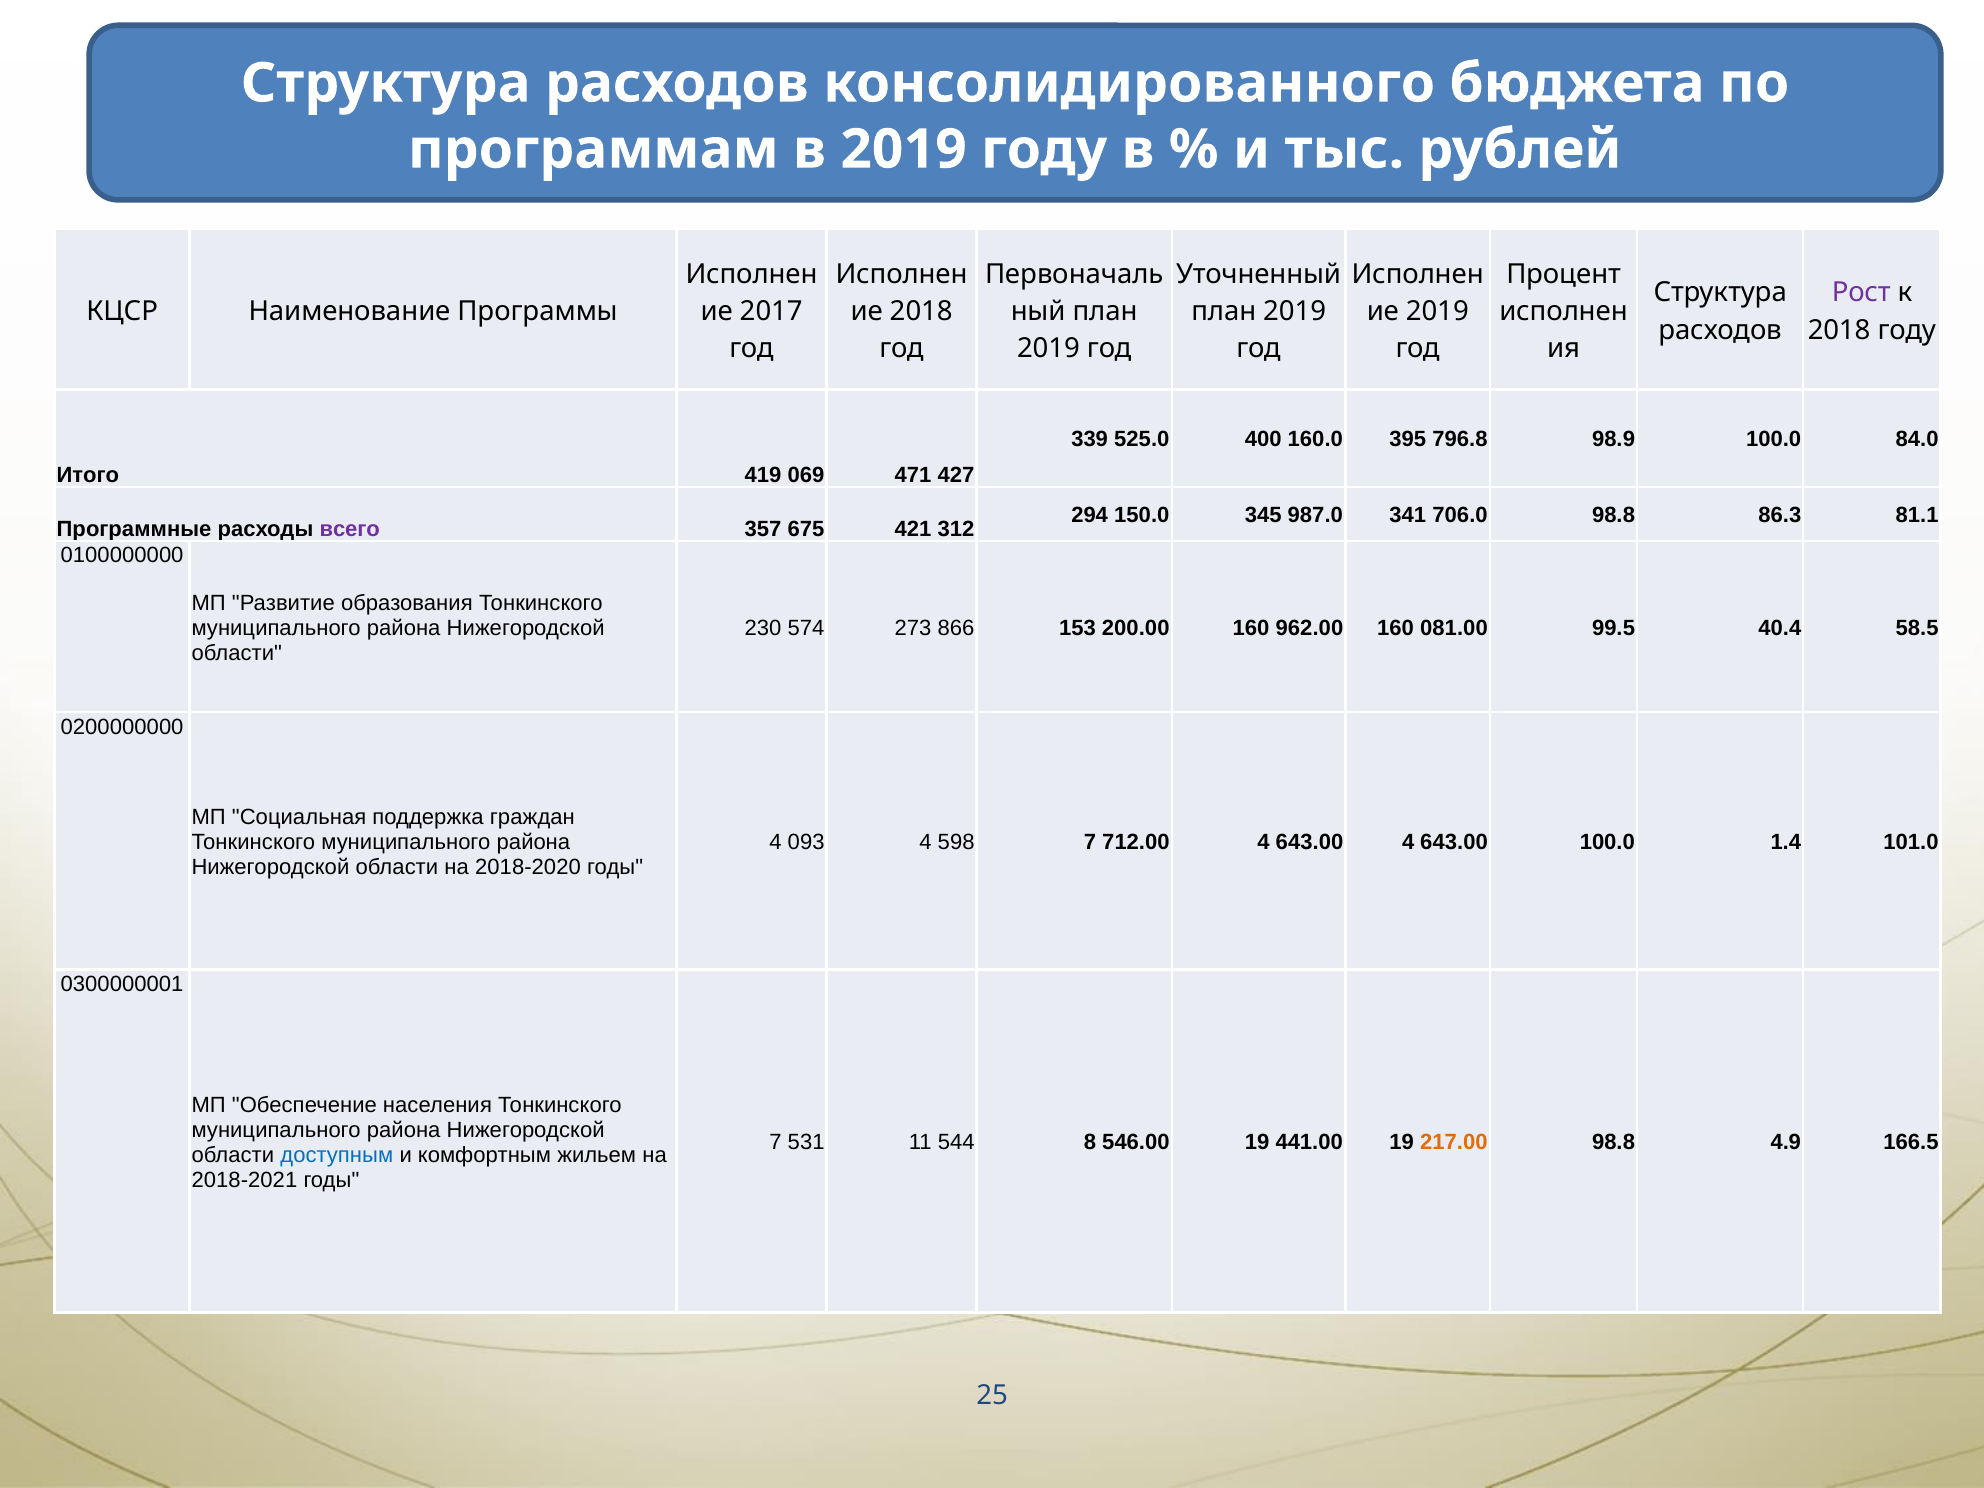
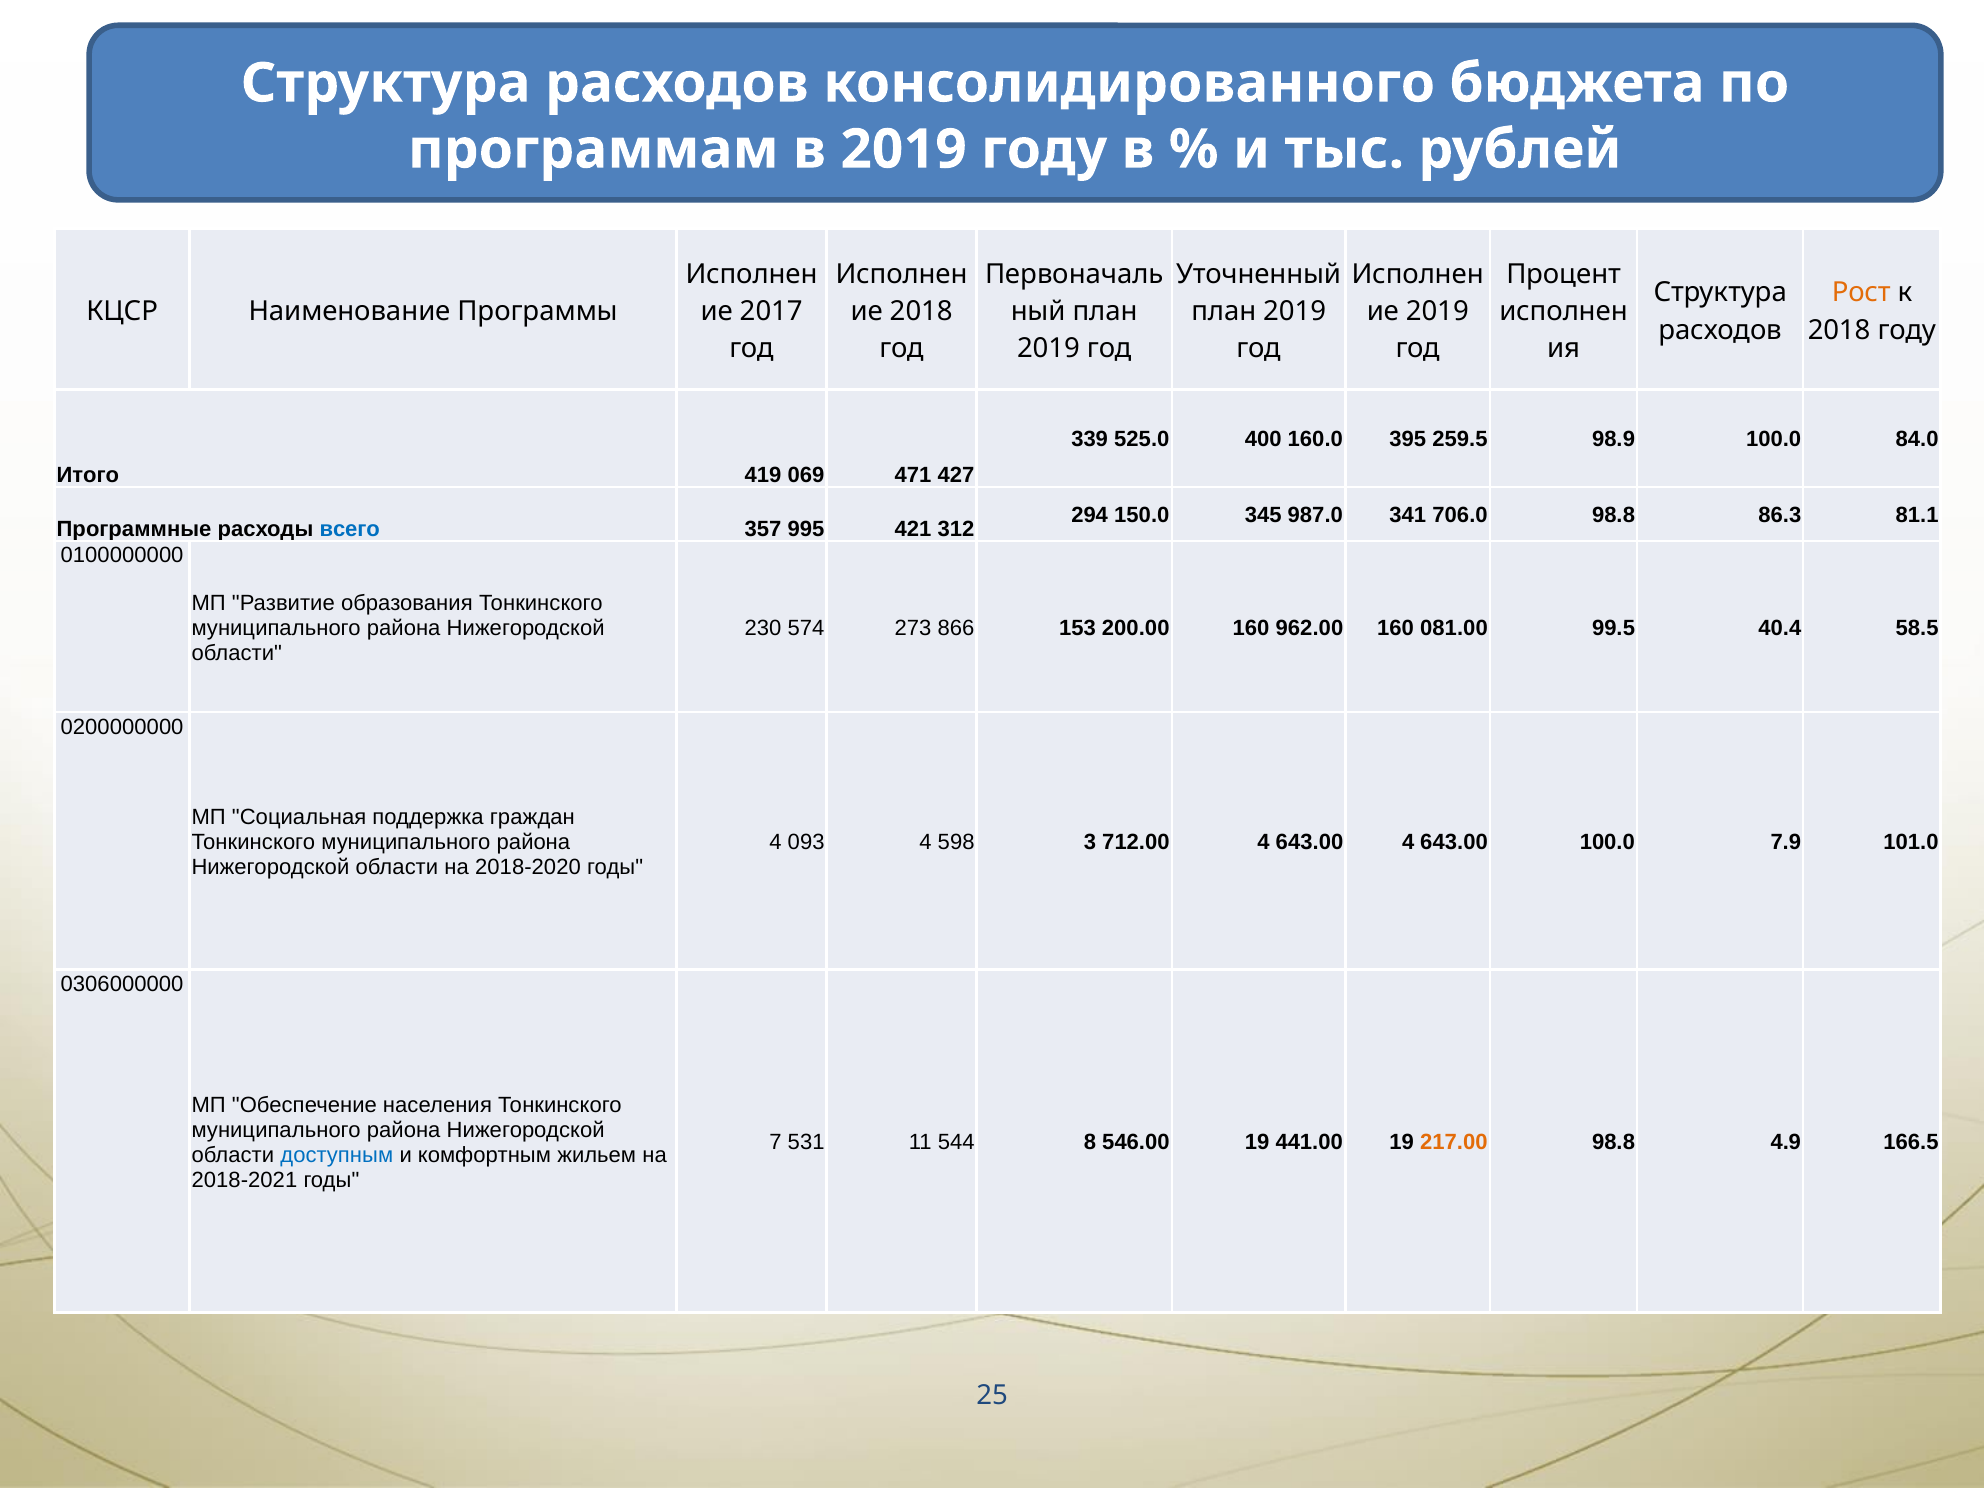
Рост colour: purple -> orange (1861, 293)
796.8: 796.8 -> 259.5 (1460, 440)
всего colour: purple -> blue (350, 529)
675: 675 -> 995 (806, 529)
598 7: 7 -> 3 (1090, 842)
1.4: 1.4 -> 7.9 (1786, 842)
0300000001: 0300000001 -> 0306000000 (122, 984)
